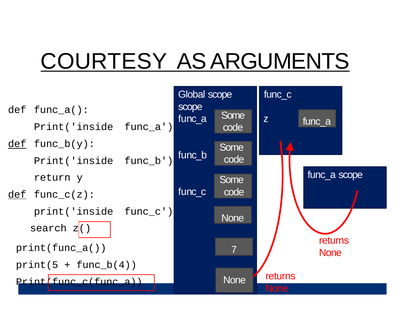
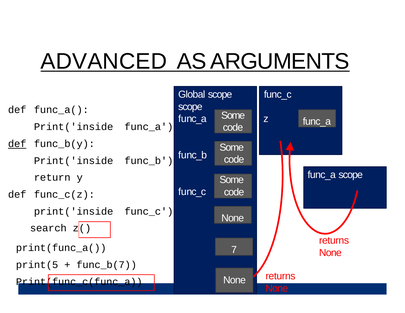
COURTESY: COURTESY -> ADVANCED (104, 61)
def underline: present -> none (17, 194)
func_b(4: func_b(4 -> func_b(7 (107, 265)
